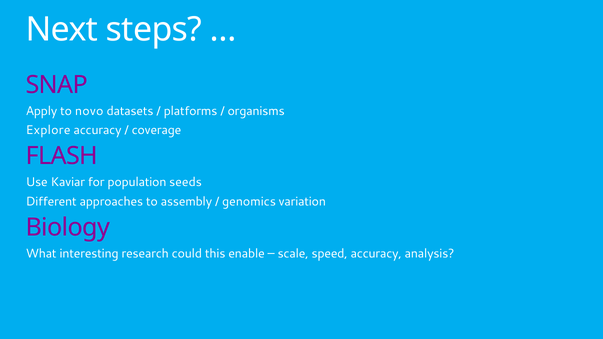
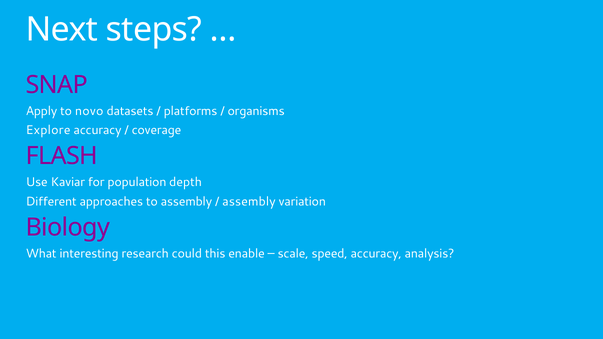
seeds: seeds -> depth (186, 182)
genomics: genomics -> assembly (249, 202)
